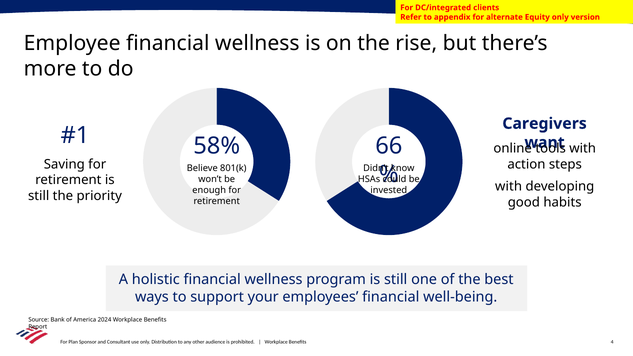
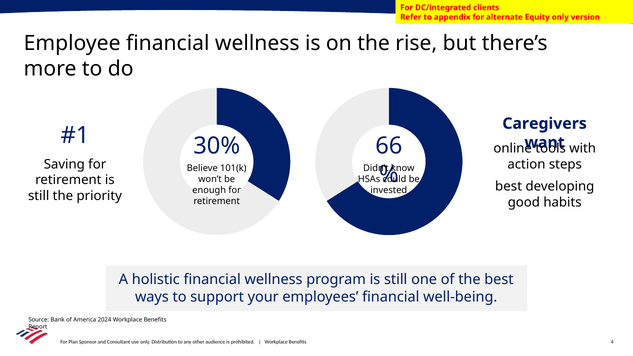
58%: 58% -> 30% (217, 146)
801(k: 801(k -> 101(k (233, 168)
with: with -> best (509, 186)
